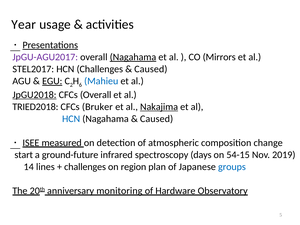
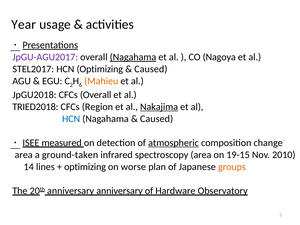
Mirrors: Mirrors -> Nagoya (219, 57)
HCN Challenges: Challenges -> Optimizing (100, 69)
EGU underline: present -> none (52, 81)
Mahieu colour: blue -> orange (101, 81)
JpGU2018 underline: present -> none (34, 95)
Bruker: Bruker -> Region (97, 107)
atmospheric underline: none -> present (174, 143)
start: start -> area (24, 155)
ground-future: ground-future -> ground-taken (70, 155)
spectroscopy days: days -> area (201, 155)
54-15: 54-15 -> 19-15 (238, 155)
2019: 2019 -> 2010 (284, 155)
challenges: challenges -> optimizing (85, 167)
region: region -> worse (133, 167)
groups colour: blue -> orange (232, 167)
anniversary monitoring: monitoring -> anniversary (120, 191)
